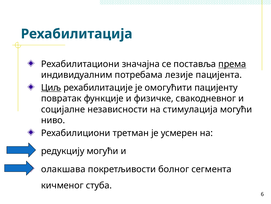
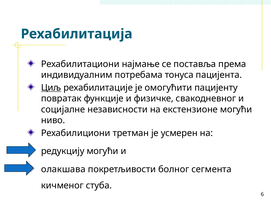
значајна: значајна -> најмање (141, 64)
према underline: present -> none (232, 64)
лезије: лезије -> тонуса (179, 75)
стимулација: стимулација -> екстензионе (190, 109)
